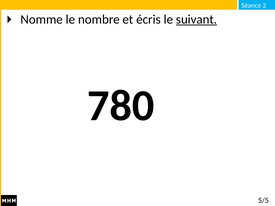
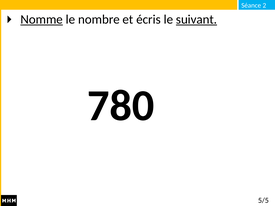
Nomme underline: none -> present (42, 19)
